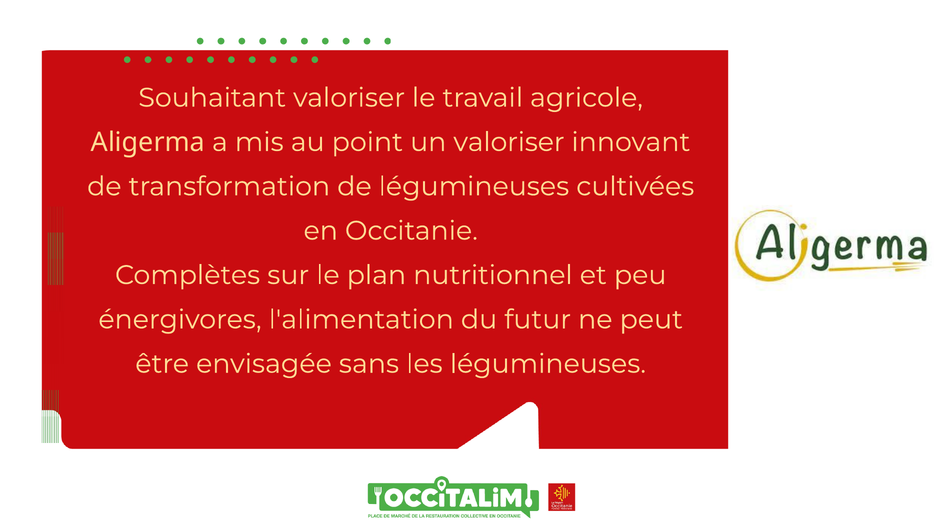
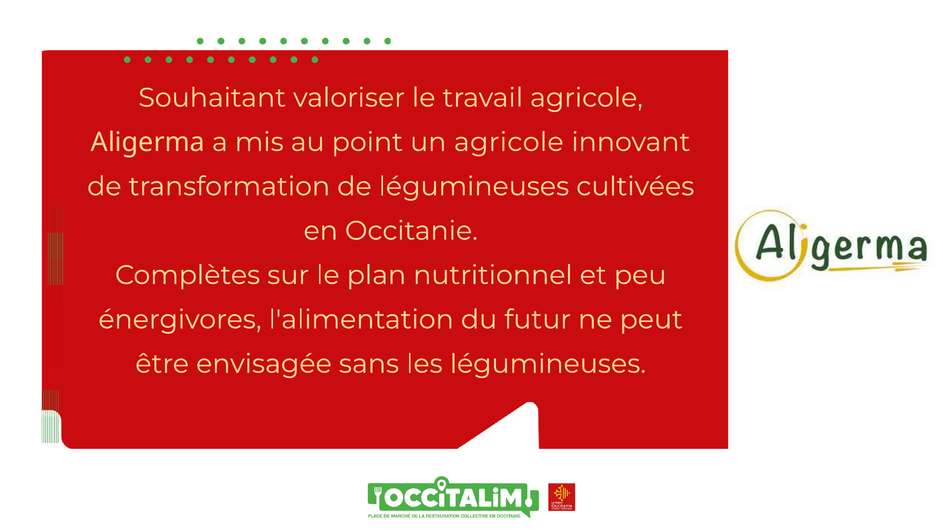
un valoriser: valoriser -> agricole (509, 142)
